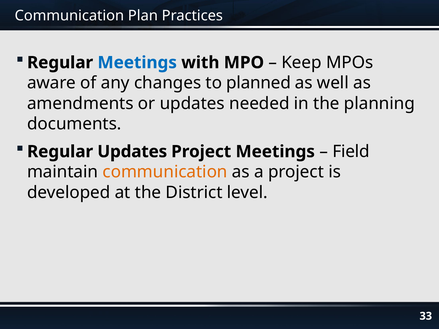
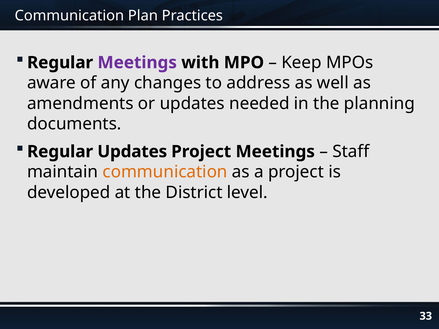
Meetings colour: blue -> purple (137, 63)
planned: planned -> address (258, 83)
Field: Field -> Staff (351, 152)
